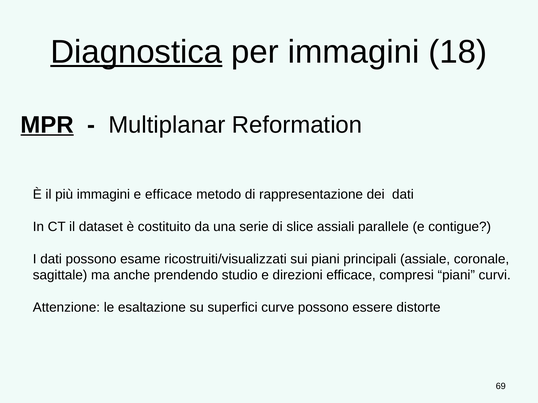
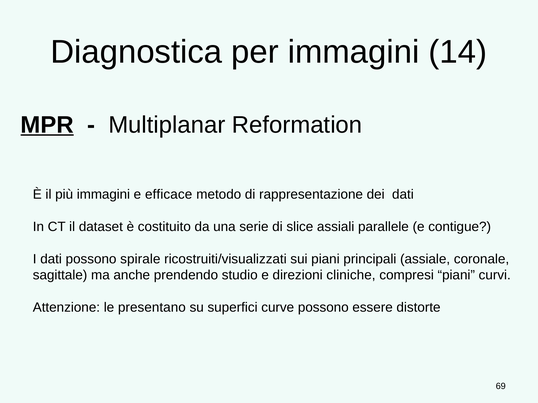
Diagnostica underline: present -> none (136, 52)
18: 18 -> 14 (458, 52)
esame: esame -> spirale (140, 259)
direzioni efficace: efficace -> cliniche (351, 275)
esaltazione: esaltazione -> presentano (152, 308)
